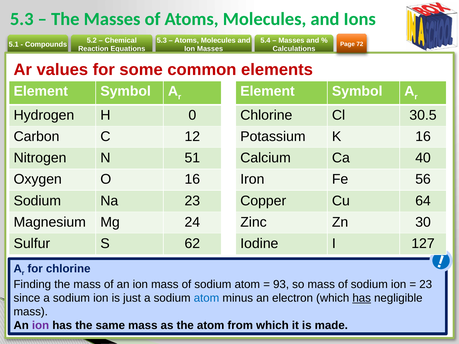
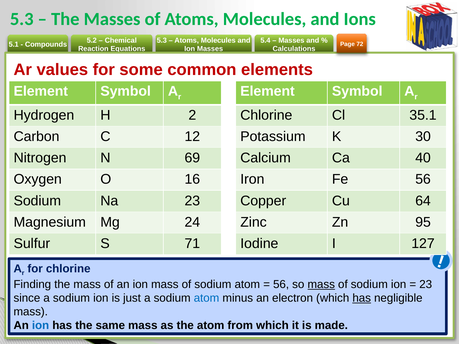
0: 0 -> 2 (192, 115)
30.5: 30.5 -> 35.1 (423, 115)
K 16: 16 -> 30 (423, 137)
51: 51 -> 69 (192, 158)
30: 30 -> 95 (423, 222)
62: 62 -> 71 (192, 244)
93: 93 -> 56 (281, 284)
mass underline: none -> present (321, 284)
ion colour: purple -> blue (41, 326)
